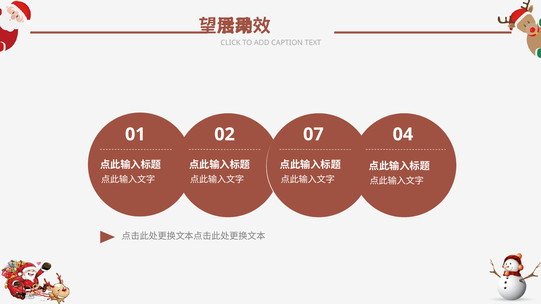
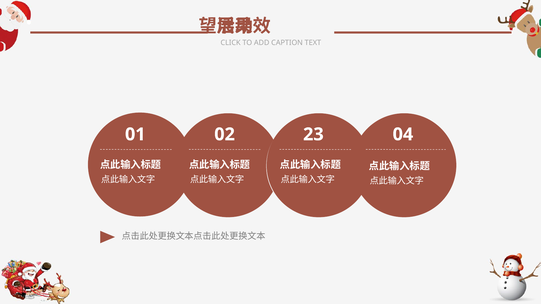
07: 07 -> 23 (313, 135)
